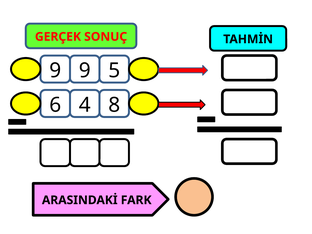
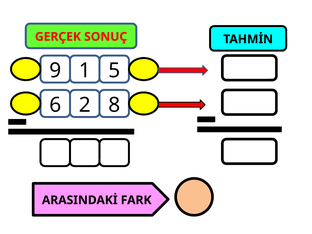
9 9: 9 -> 1 (85, 71)
4: 4 -> 2 (85, 105)
